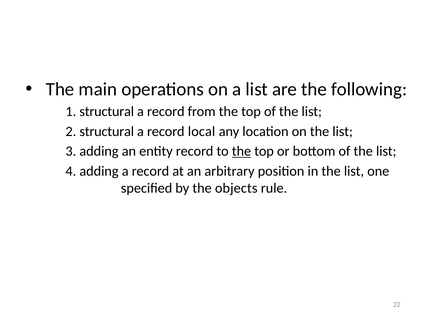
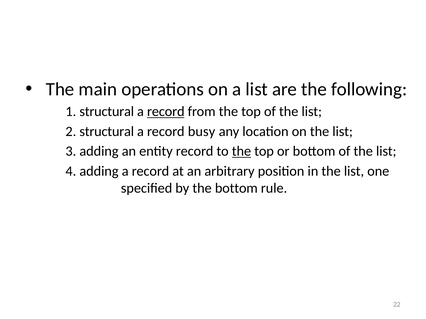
record underline: none -> present (166, 112)
local: local -> busy (202, 132)
the objects: objects -> bottom (236, 188)
